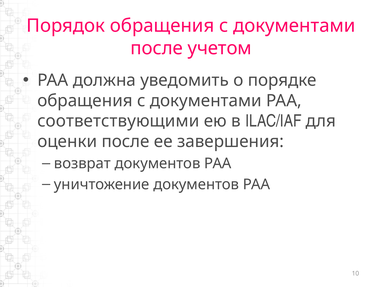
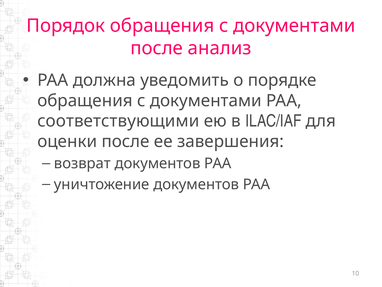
учетом: учетом -> анализ (220, 48)
